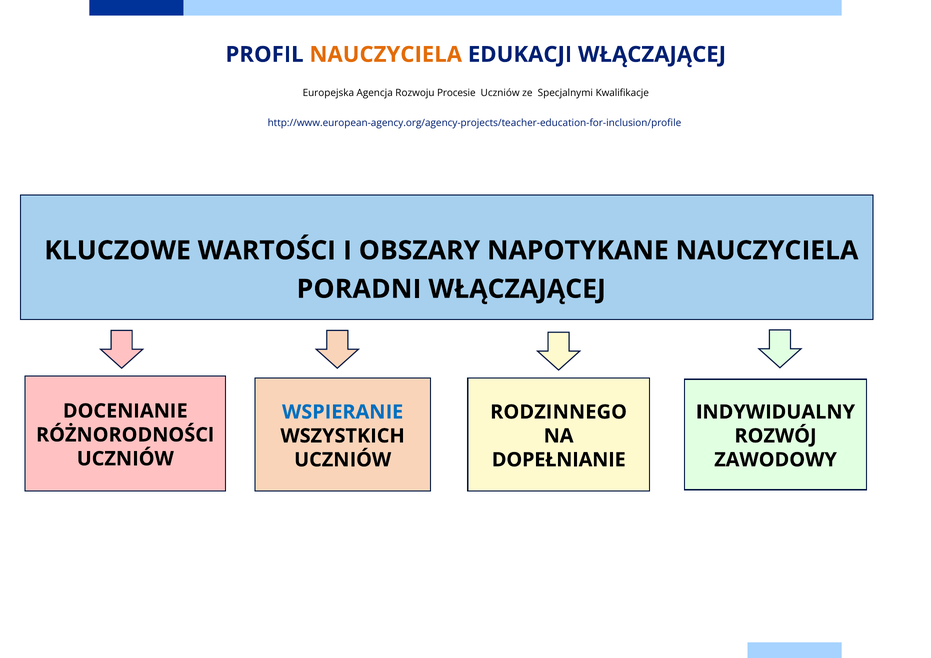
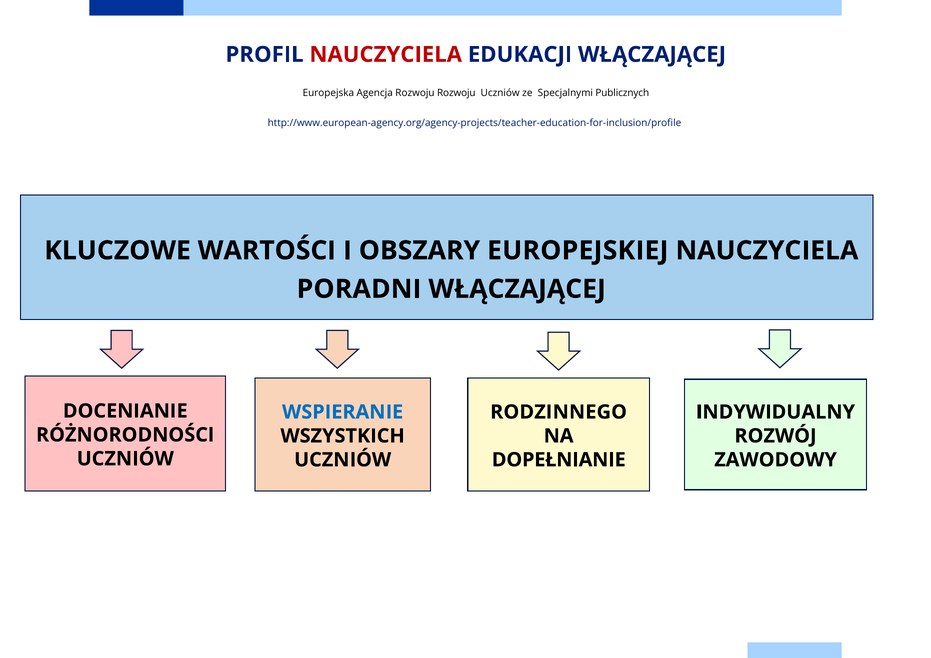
NAUCZYCIELA colour: orange -> red (386, 55)
Rozwoju Procesie: Procesie -> Rozwoju (456, 93)
Kwalifikacje: Kwalifikacje -> Publicznych (622, 93)
NAPOTYKANE: NAPOTYKANE -> EUROPEJSKIEJ (578, 251)
